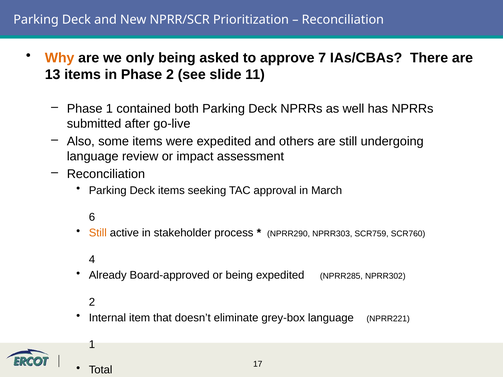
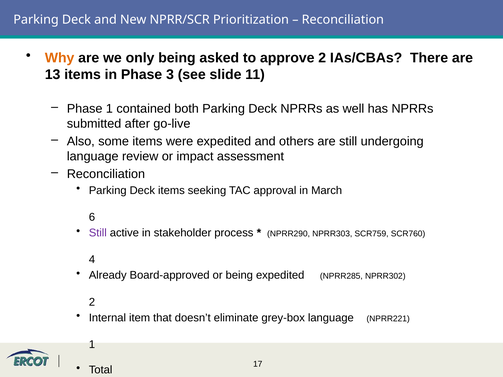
approve 7: 7 -> 2 (322, 58)
Phase 2: 2 -> 3 (170, 75)
Still colour: orange -> purple (98, 233)
